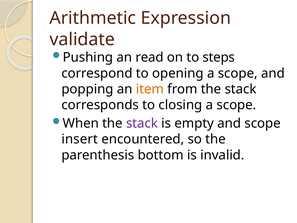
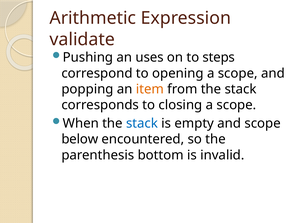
read: read -> uses (150, 57)
stack colour: purple -> blue (142, 123)
insert: insert -> below (80, 139)
